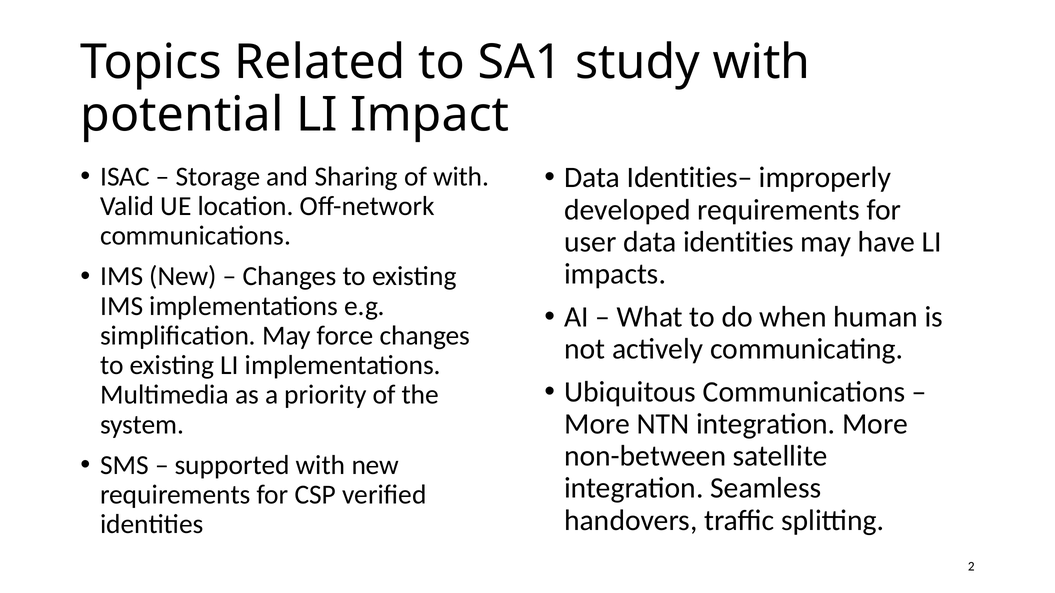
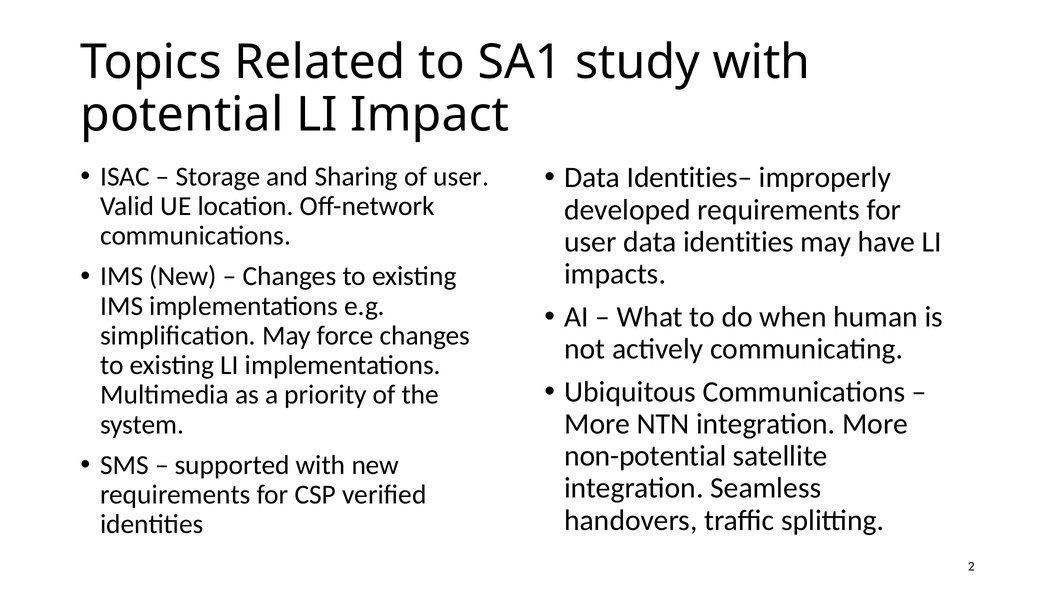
of with: with -> user (461, 177)
non-between: non-between -> non-potential (645, 456)
